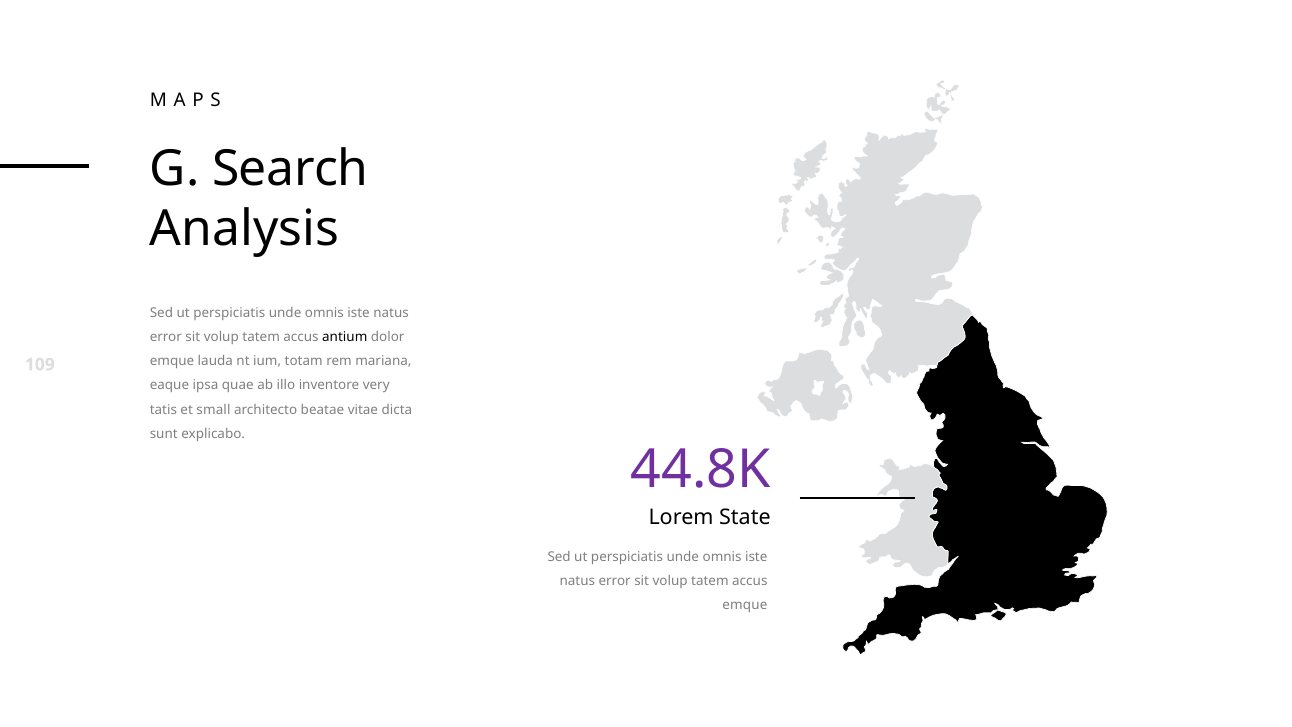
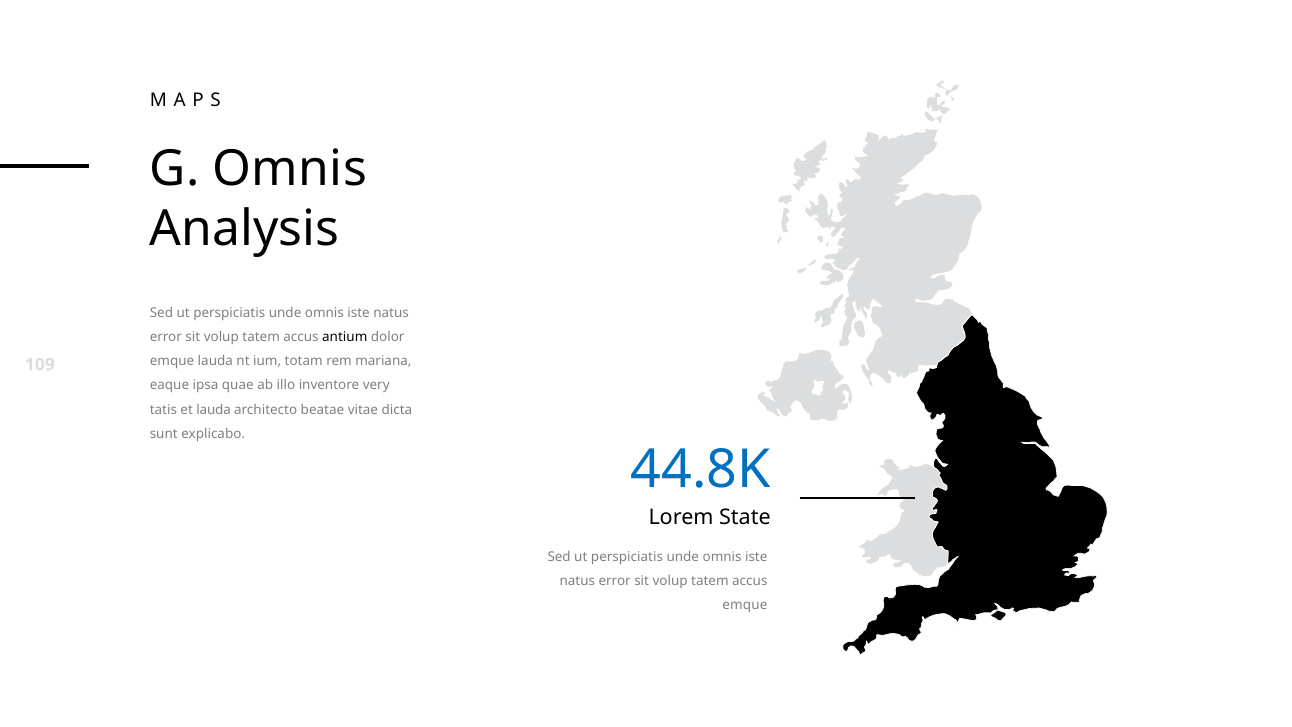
G Search: Search -> Omnis (290, 169)
et small: small -> lauda (214, 410)
44.8K colour: purple -> blue (701, 470)
